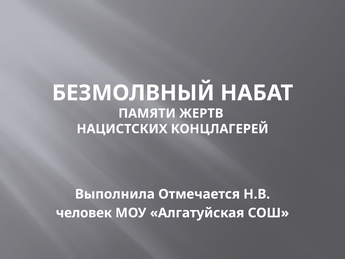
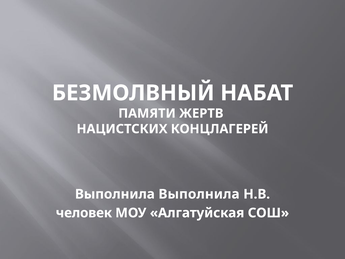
Выполнила Отмечается: Отмечается -> Выполнила (199, 194)
